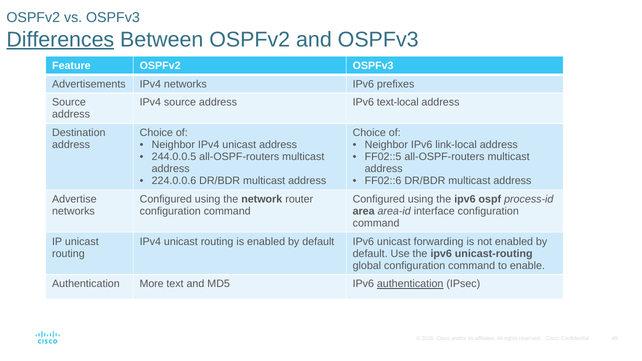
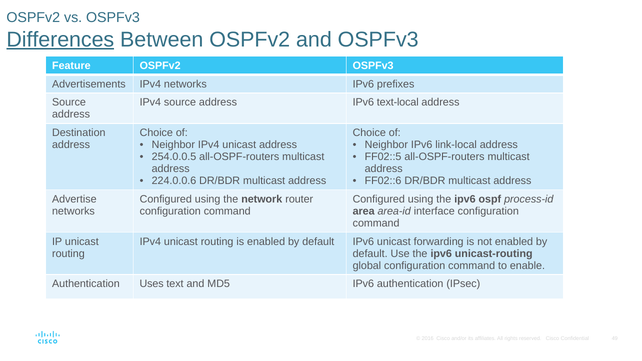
244.0.0.5: 244.0.0.5 -> 254.0.0.5 (174, 157)
More: More -> Uses (152, 284)
authentication underline: present -> none (410, 284)
